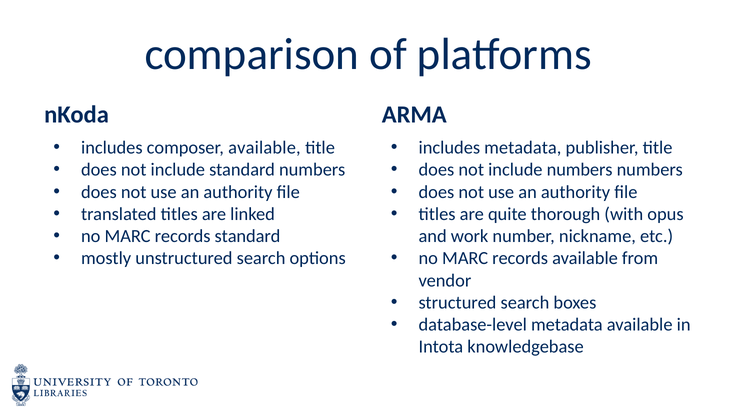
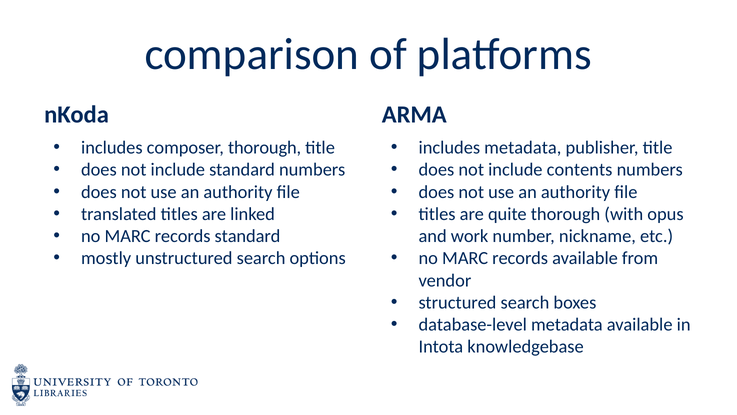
composer available: available -> thorough (265, 148)
include numbers: numbers -> contents (580, 170)
